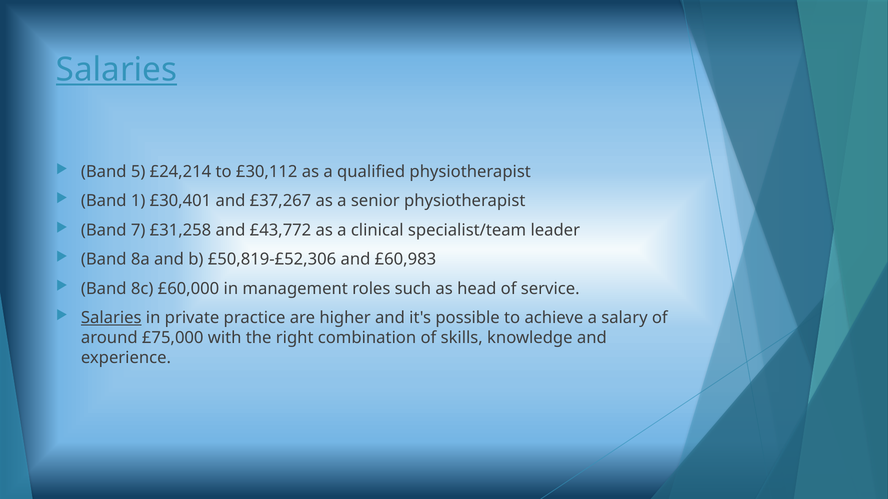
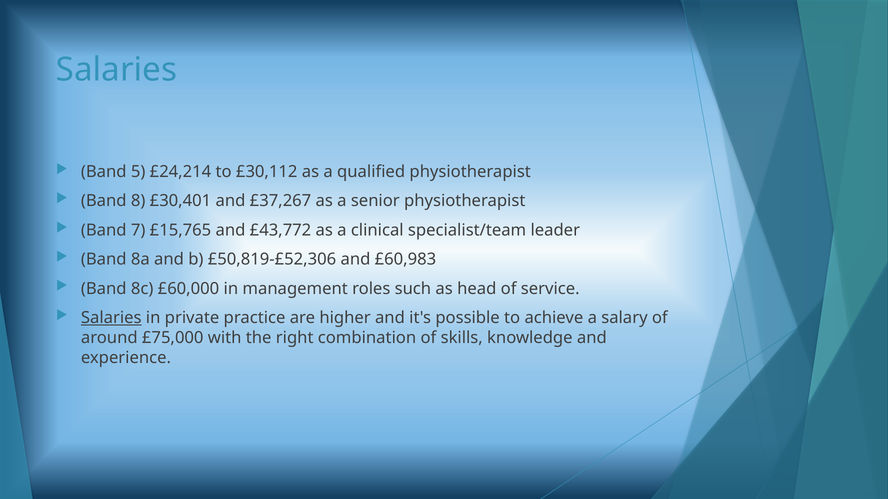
Salaries underline: present -> none (117, 70)
1: 1 -> 8 (138, 201)
£31,258: £31,258 -> £15,765 (181, 230)
